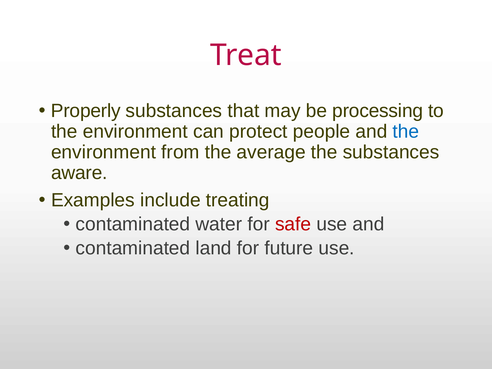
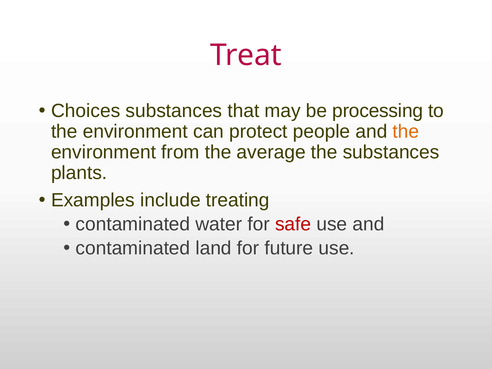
Properly: Properly -> Choices (86, 111)
the colour: blue -> orange (406, 132)
aware: aware -> plants (79, 173)
